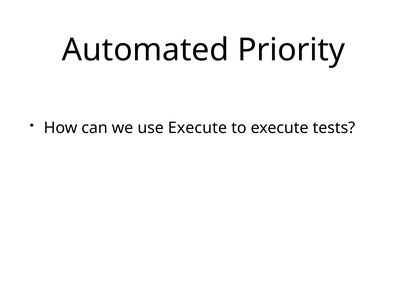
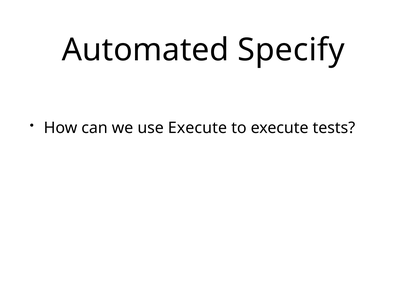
Priority: Priority -> Specify (291, 50)
